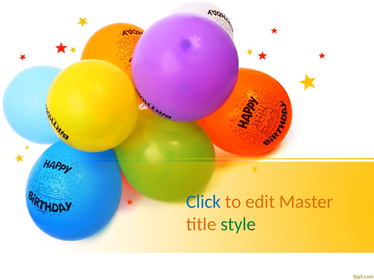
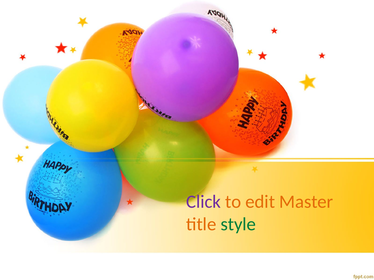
Click colour: blue -> purple (204, 202)
